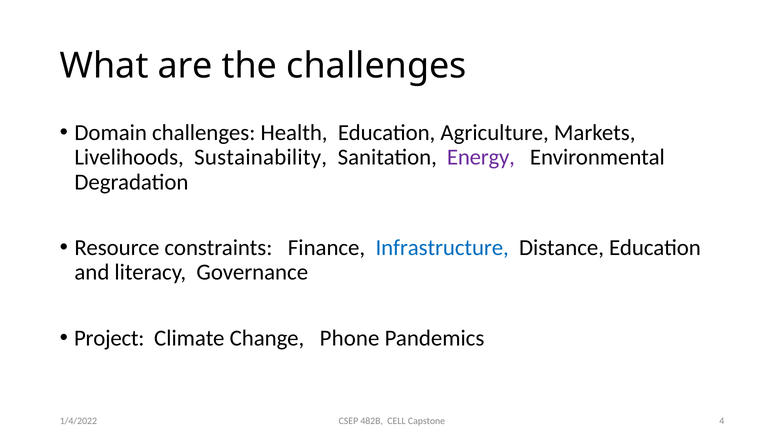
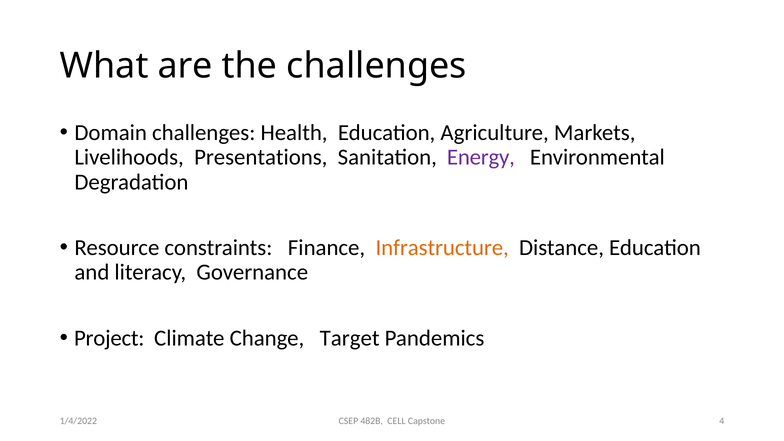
Sustainability: Sustainability -> Presentations (261, 157)
Infrastructure colour: blue -> orange (442, 248)
Phone: Phone -> Target (350, 338)
